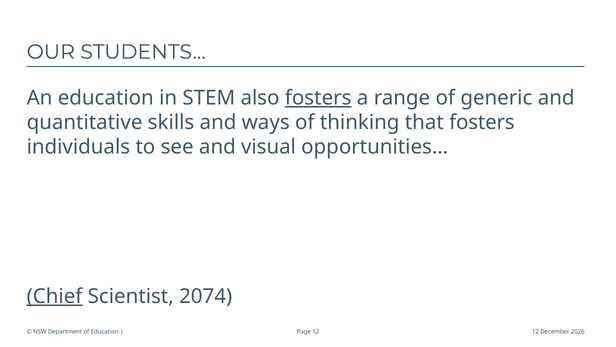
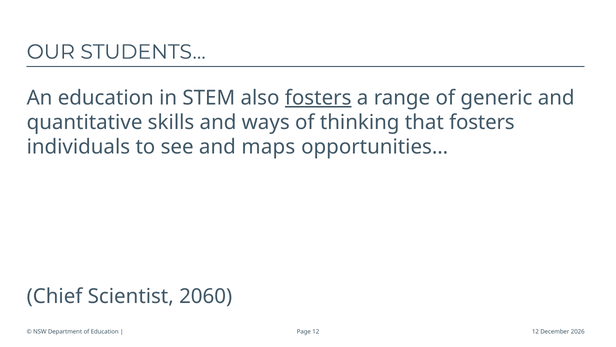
visual: visual -> maps (268, 147)
Chief underline: present -> none (55, 296)
2074: 2074 -> 2060 (206, 296)
